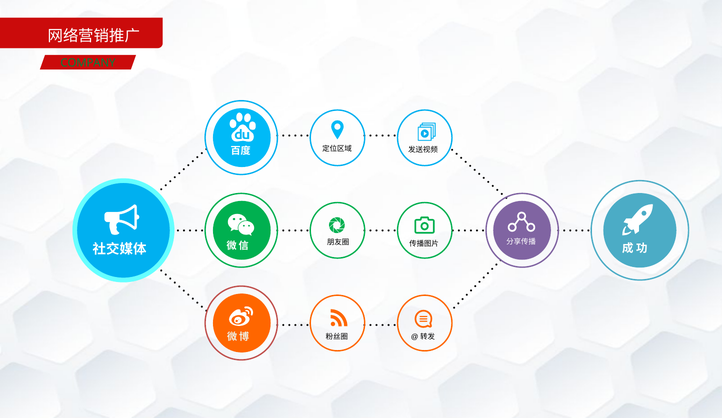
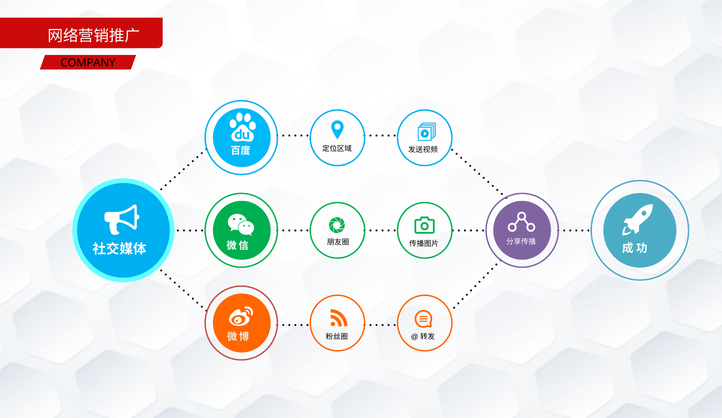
COMPANY colour: green -> black (88, 63)
